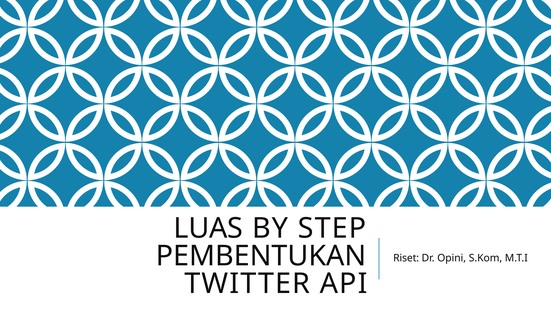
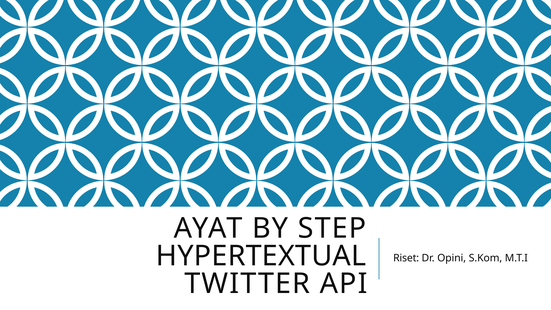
LUAS: LUAS -> AYAT (208, 228)
PEMBENTUKAN: PEMBENTUKAN -> HYPERTEXTUAL (261, 256)
